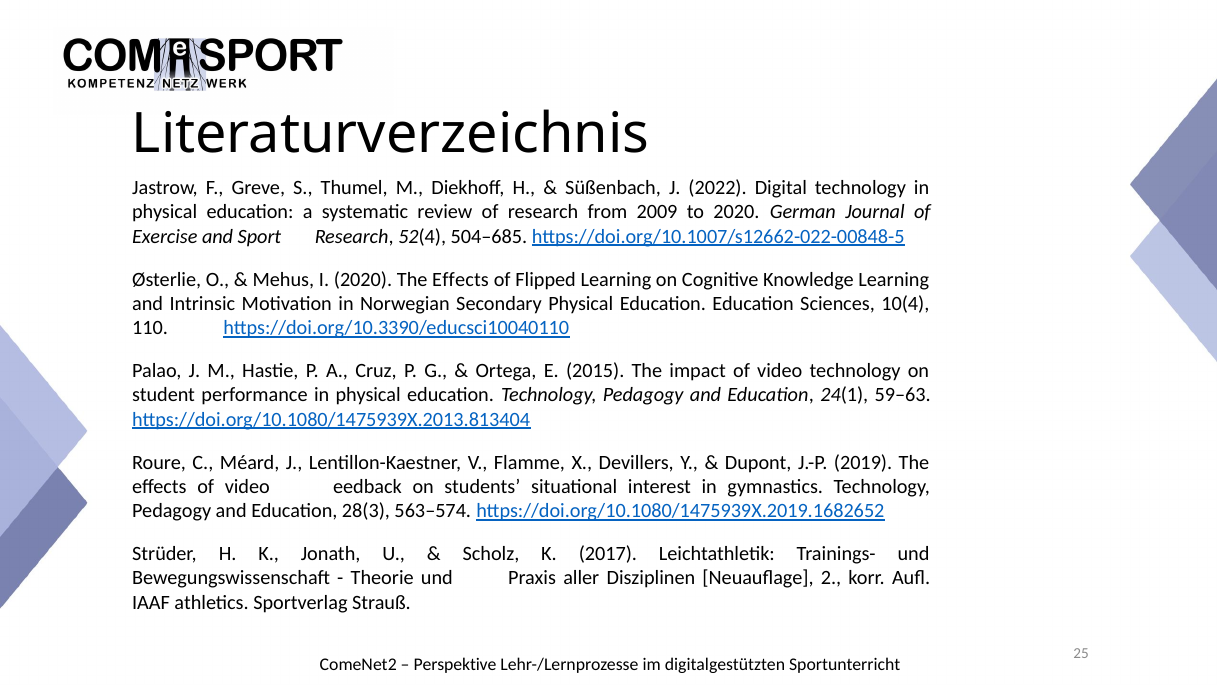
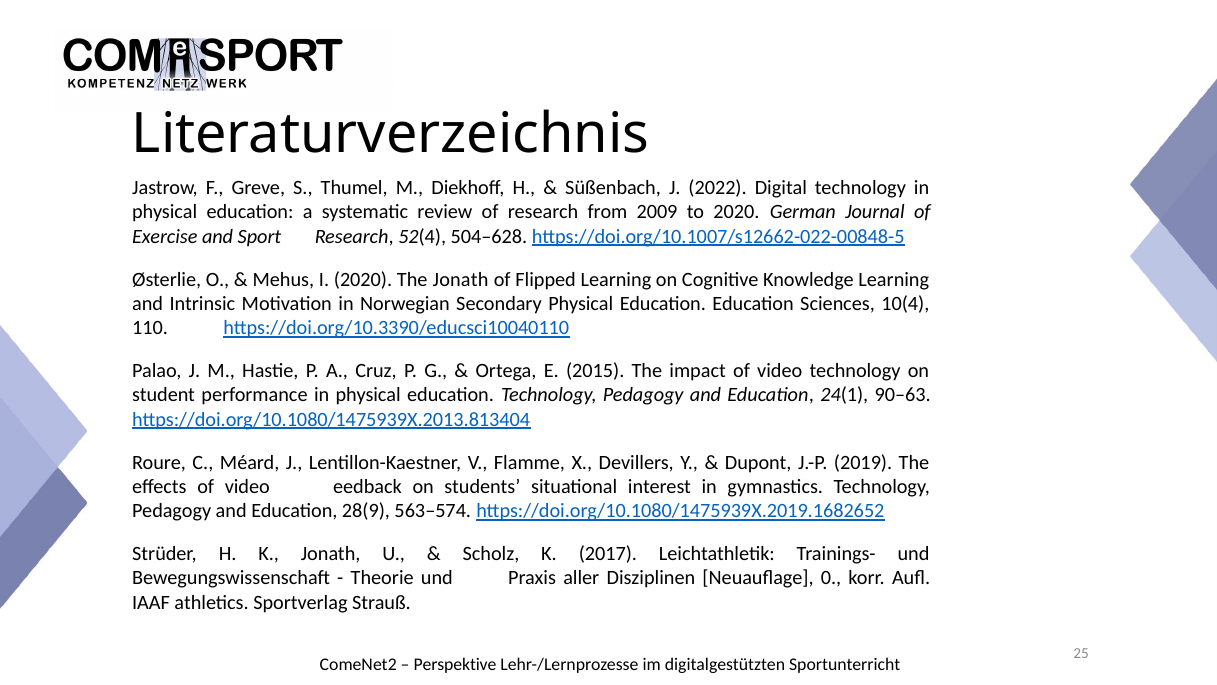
504–685: 504–685 -> 504–628 (489, 236)
2020 The Effects: Effects -> Jonath (461, 279)
59–63: 59–63 -> 90–63 (903, 395)
28(3: 28(3 -> 28(9 (366, 511)
2: 2 -> 0 (831, 578)
